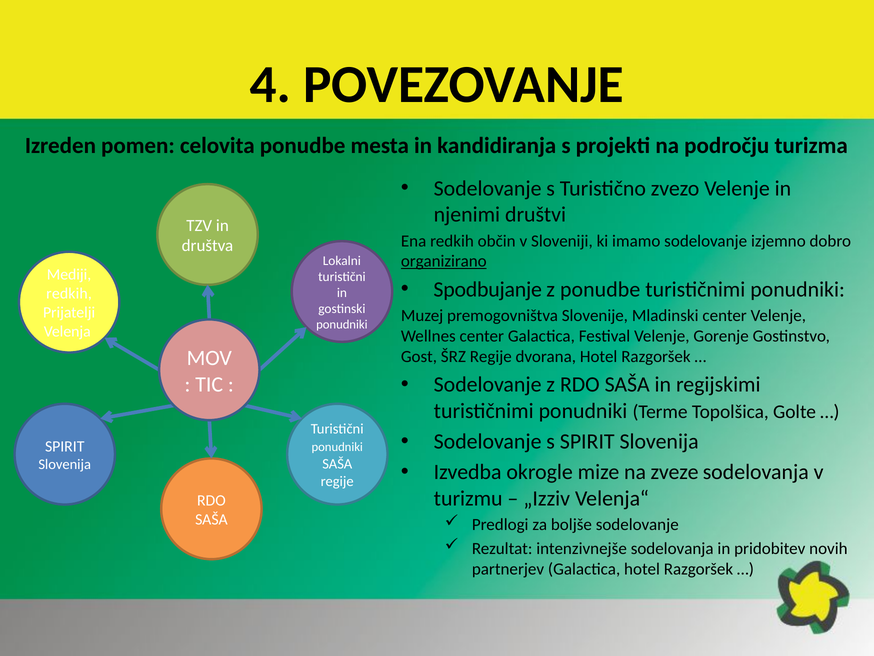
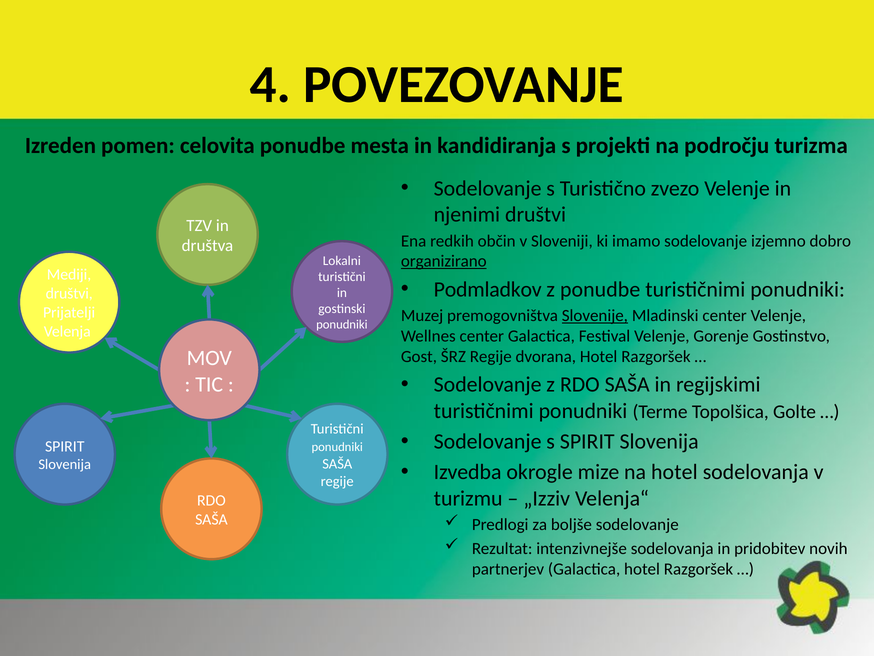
Spodbujanje: Spodbujanje -> Podmladkov (488, 289)
redkih: redkih -> društvi (69, 293)
Slovenije underline: none -> present (595, 316)
na zveze: zveze -> hotel (674, 472)
